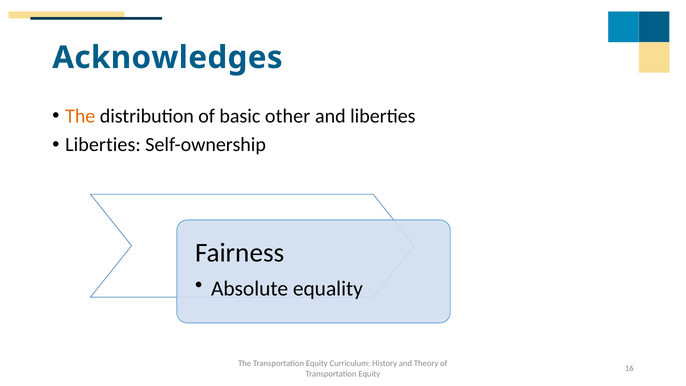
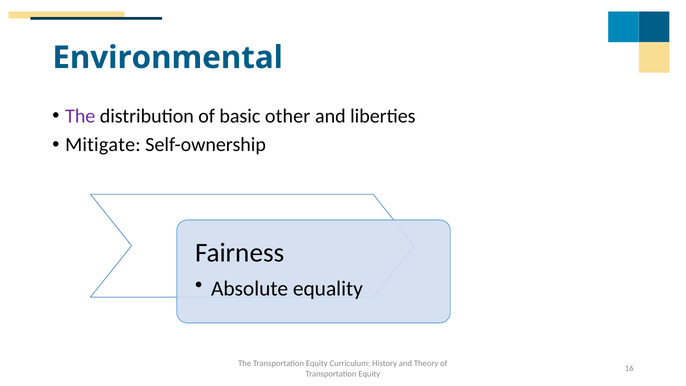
Acknowledges: Acknowledges -> Environmental (168, 58)
The colour: orange -> purple (80, 116)
Liberties: Liberties -> Mitigate (103, 145)
